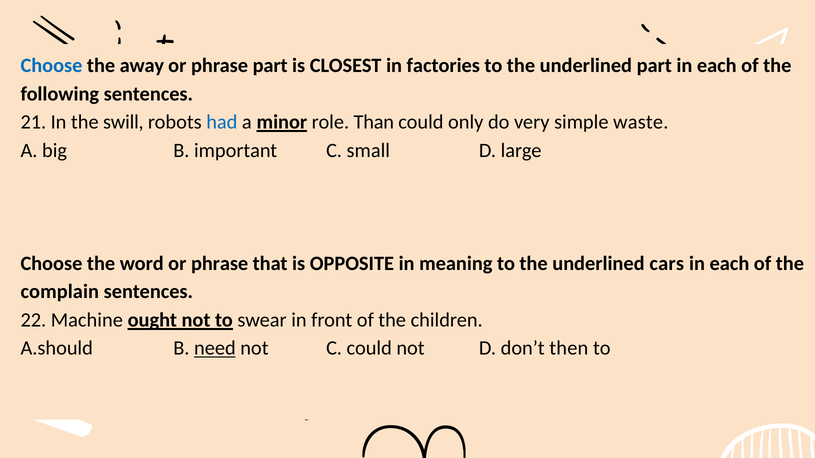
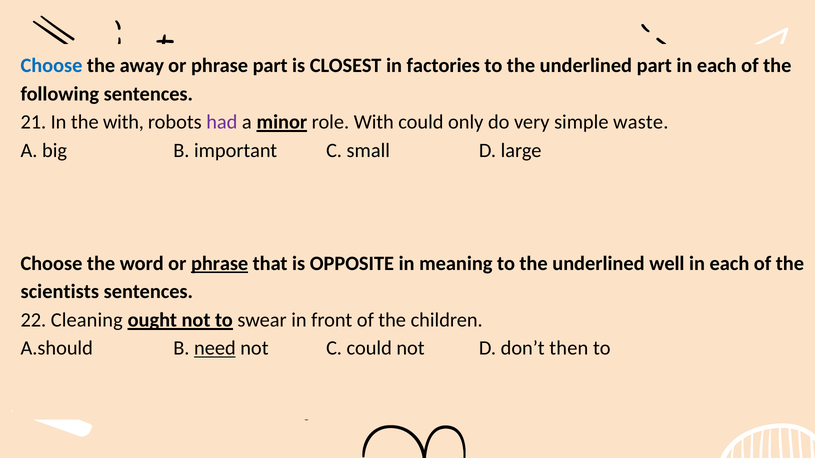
the swill: swill -> with (123, 122)
had colour: blue -> purple (222, 122)
role Than: Than -> With (374, 122)
phrase underline: none -> present (220, 264)
cars: cars -> well (667, 264)
complain: complain -> scientists (60, 292)
Machine: Machine -> Cleaning (87, 320)
